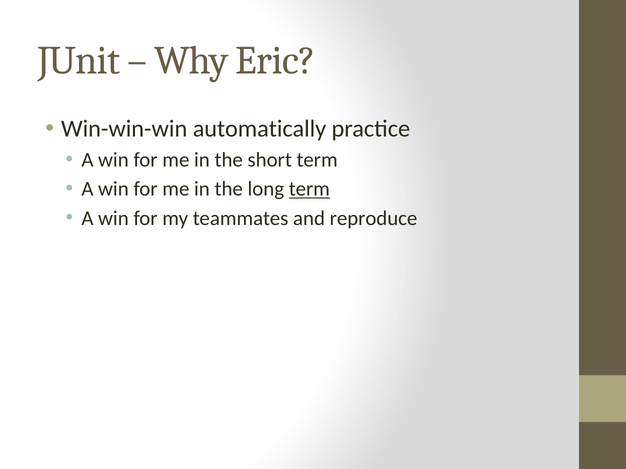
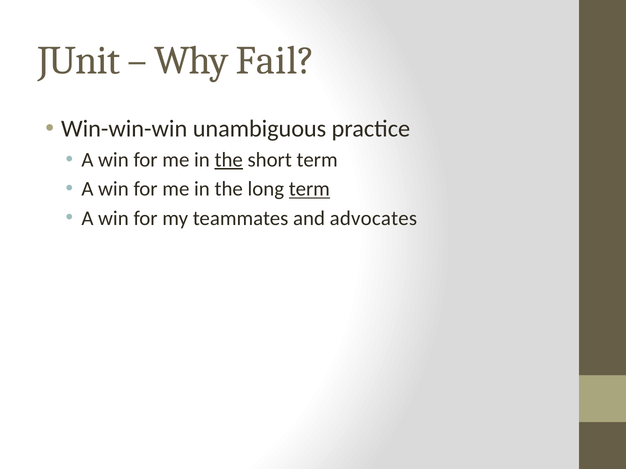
Eric: Eric -> Fail (275, 61)
automatically: automatically -> unambiguous (259, 129)
the underline: none -> present (229, 160)
reproduce: reproduce -> advocates (373, 218)
